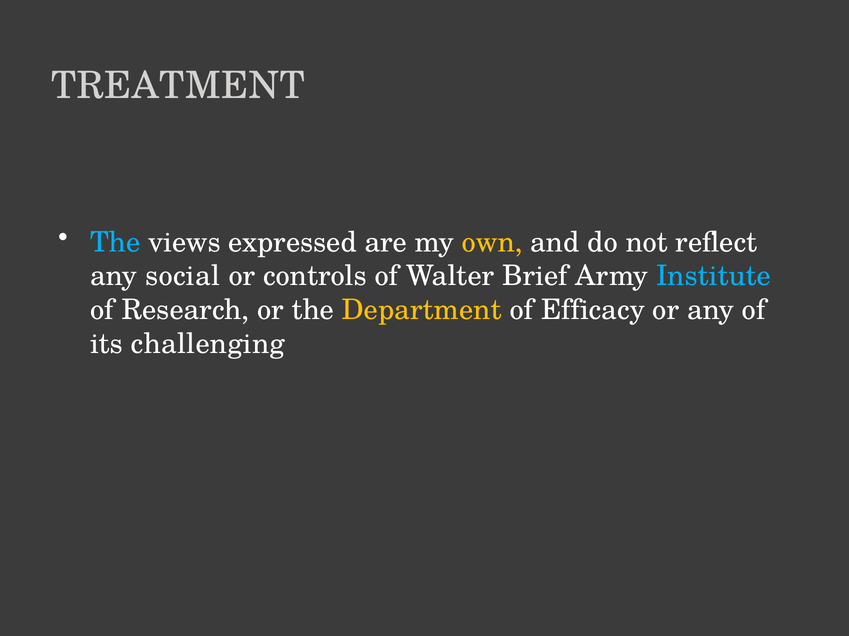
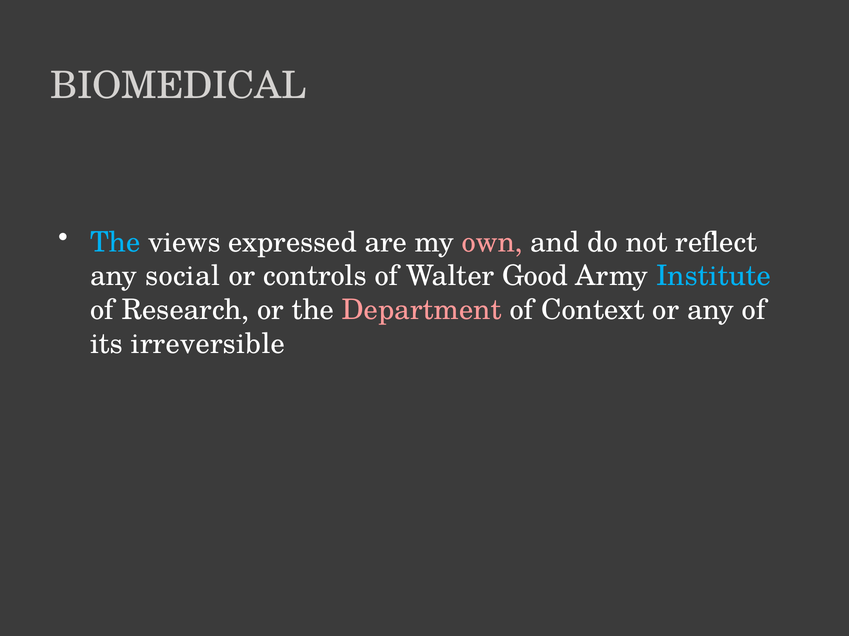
TREATMENT: TREATMENT -> BIOMEDICAL (178, 86)
own colour: yellow -> pink (492, 242)
Brief: Brief -> Good (535, 276)
Department colour: yellow -> pink (422, 310)
Efficacy: Efficacy -> Context (593, 310)
challenging: challenging -> irreversible (208, 344)
